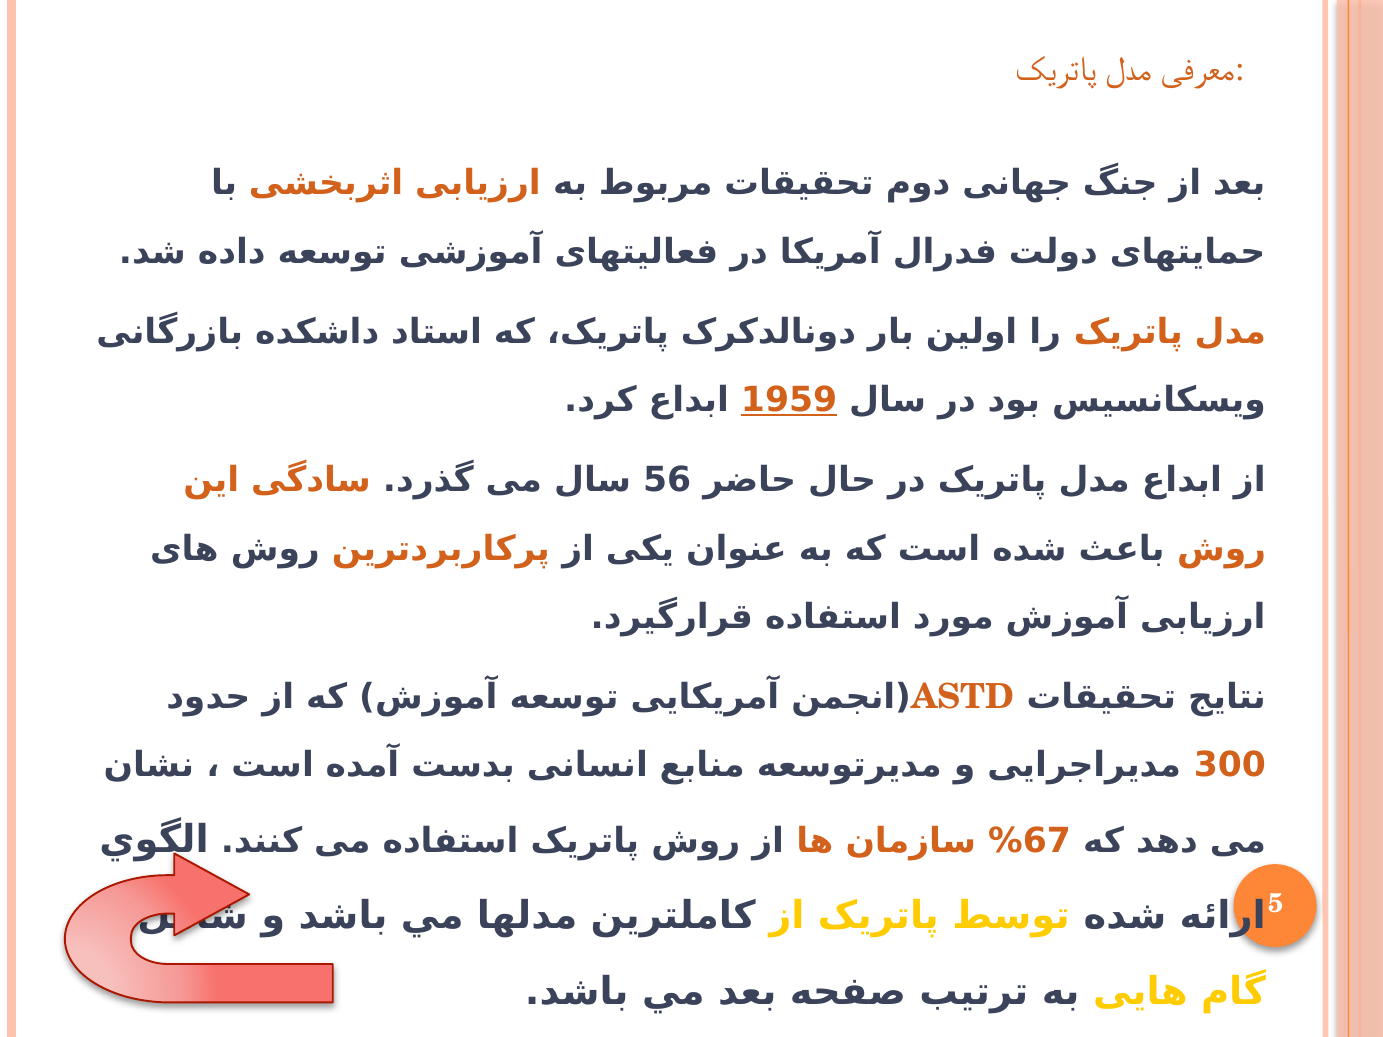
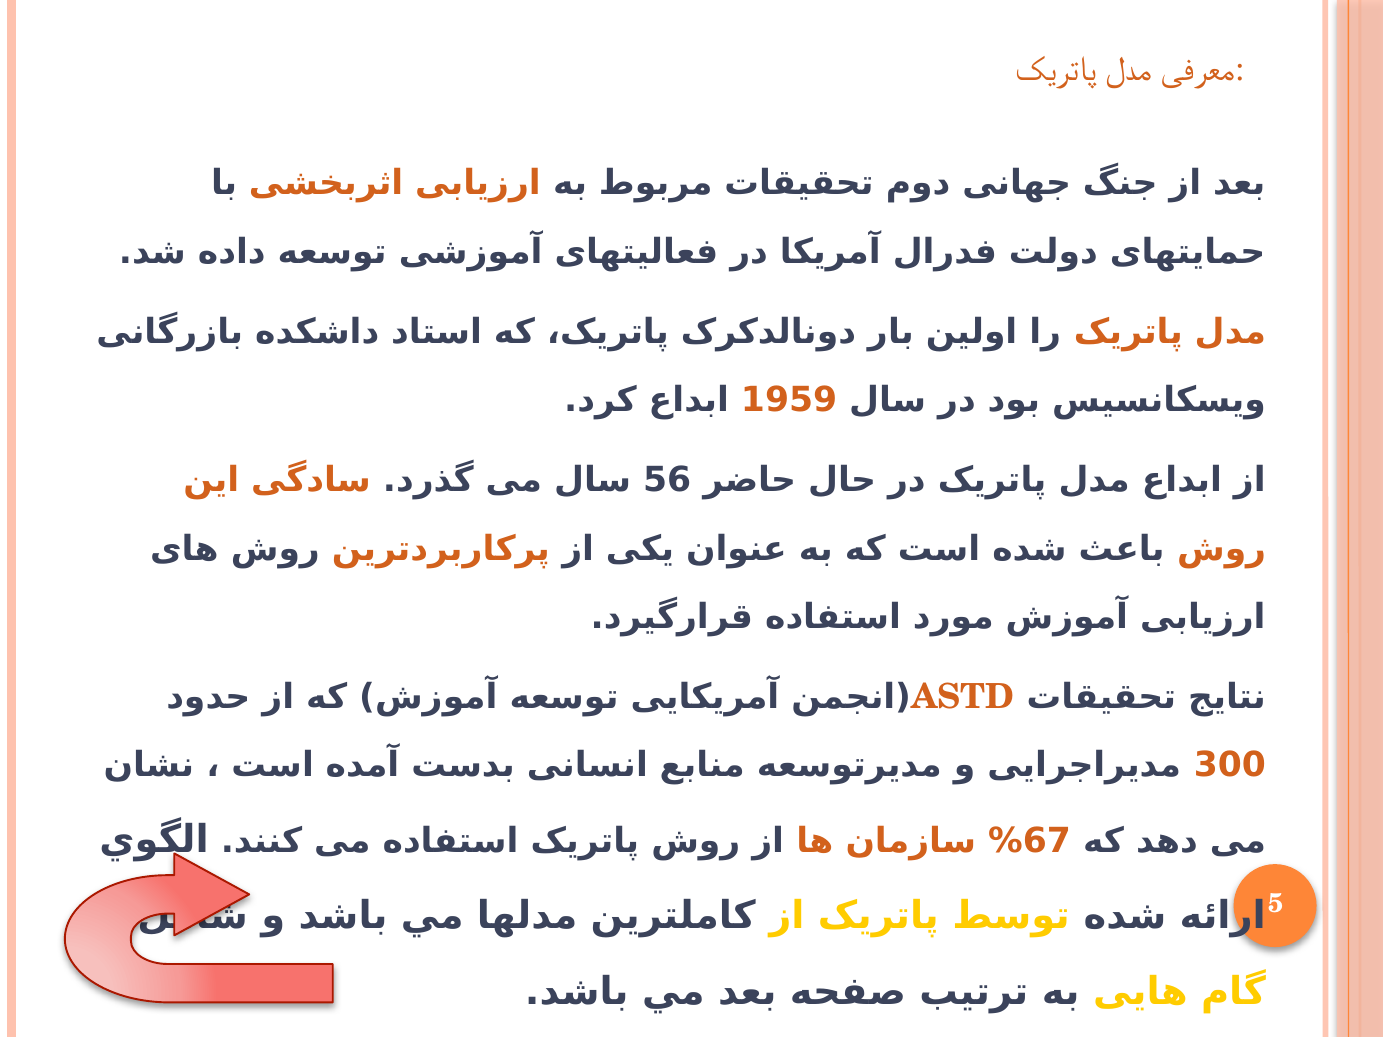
1959 underline: present -> none (789, 400)
